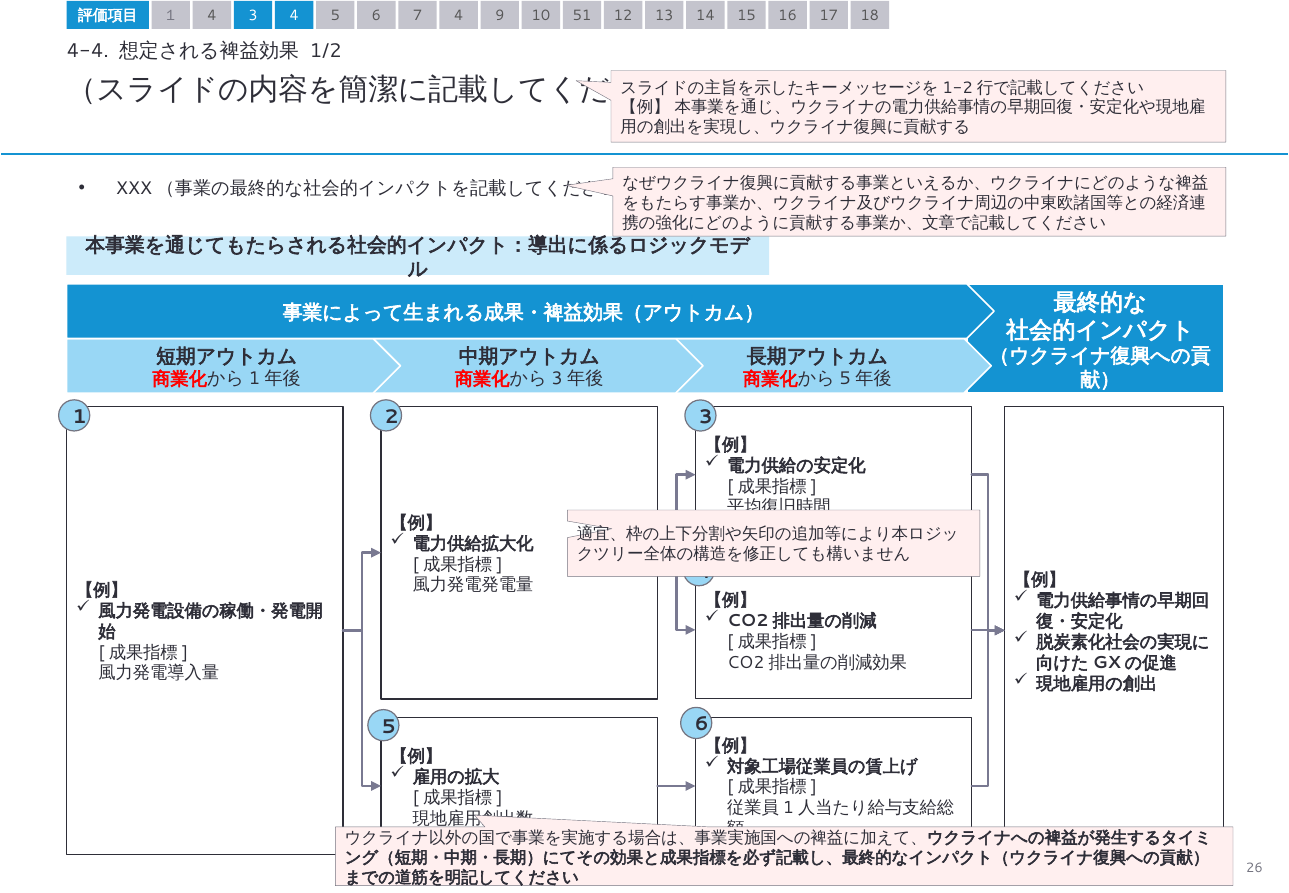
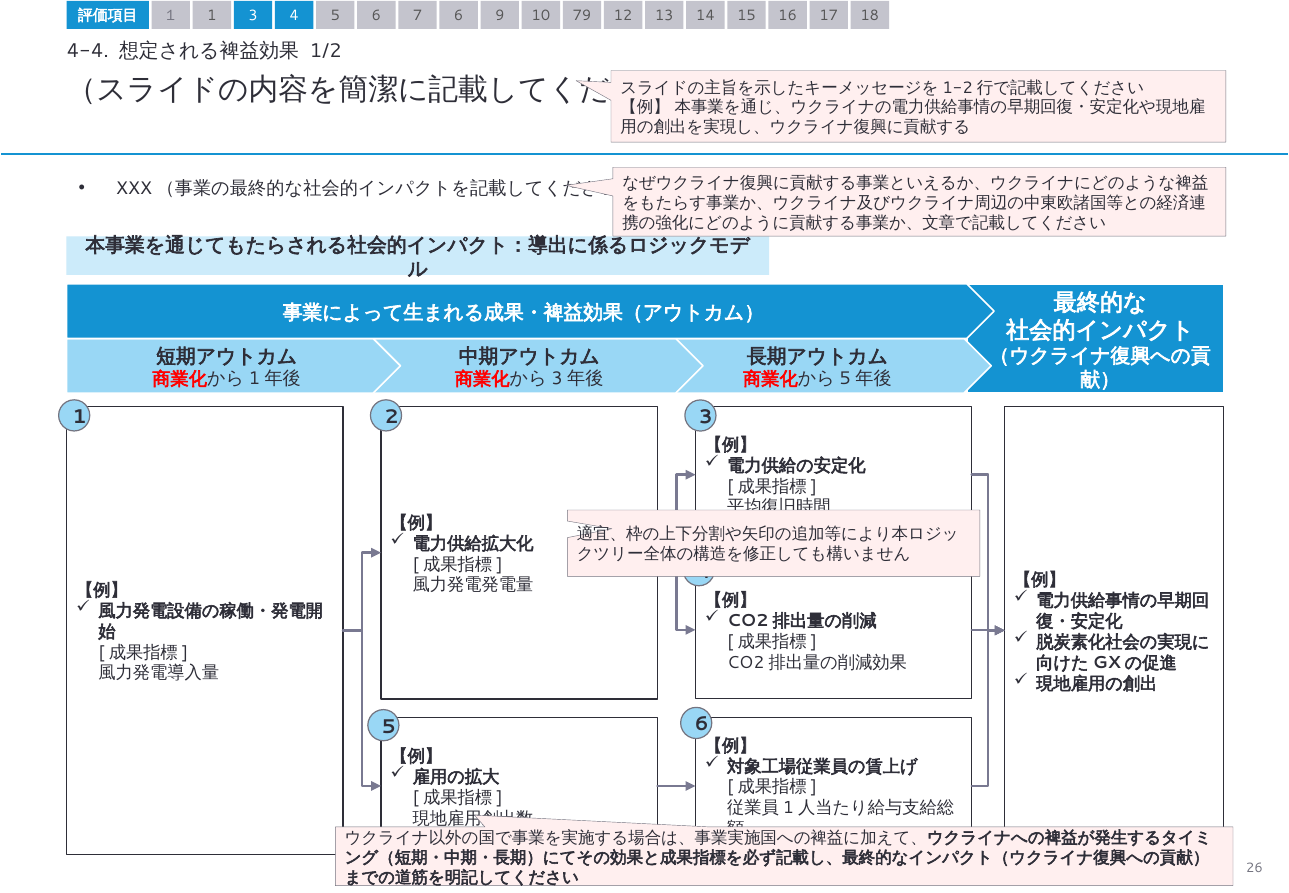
１ 4: 4 -> 1 (212, 15)
7 4: 4 -> 6 (459, 15)
51: 51 -> 79 (582, 15)
